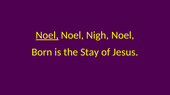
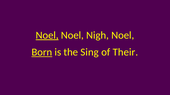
Born underline: none -> present (42, 52)
Stay: Stay -> Sing (90, 52)
Jesus: Jesus -> Their (125, 52)
